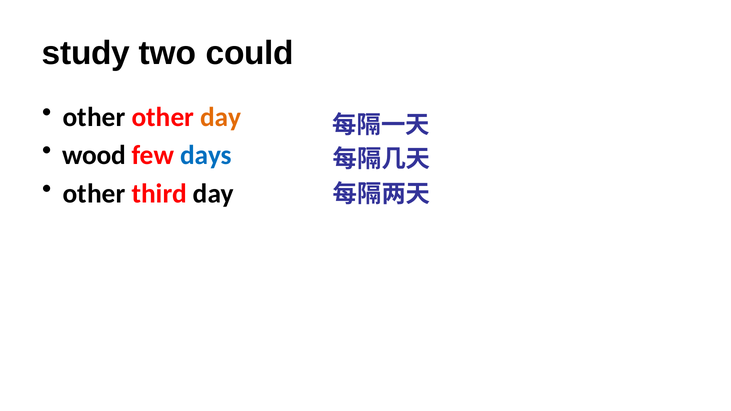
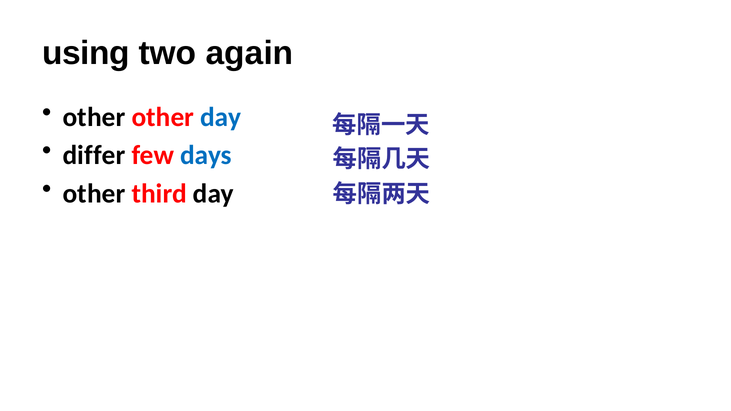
study: study -> using (86, 53)
could: could -> again (250, 53)
day colour: orange -> blue (221, 117)
wood: wood -> differ (94, 155)
